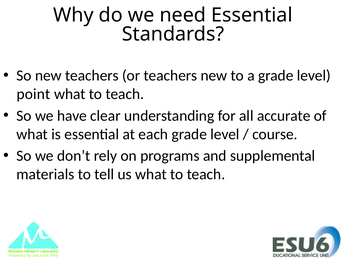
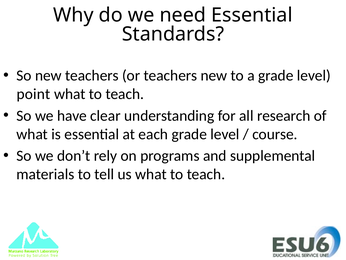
accurate: accurate -> research (284, 115)
